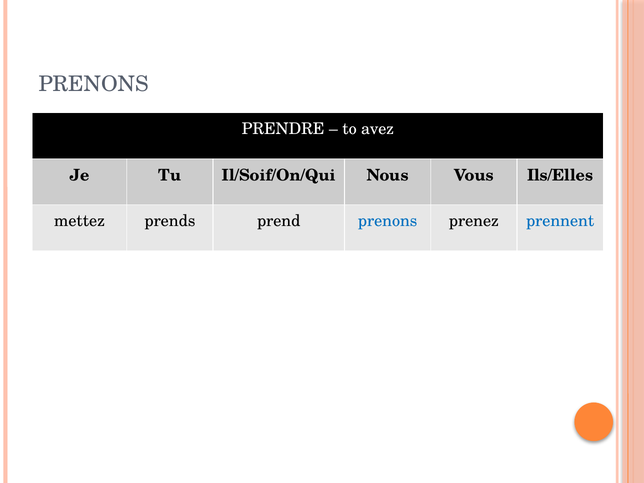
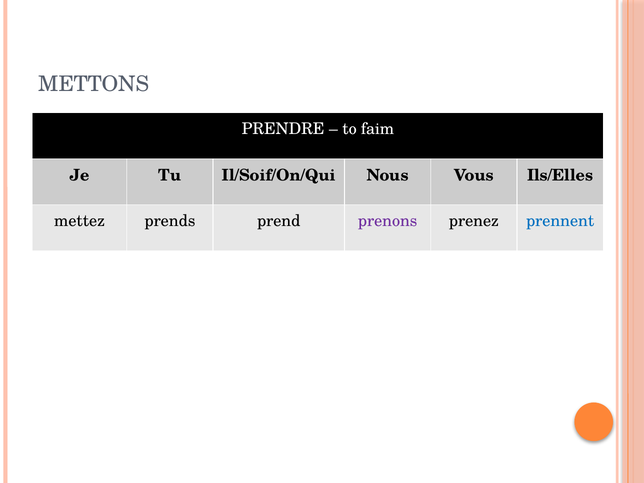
PRENONS: PRENONS -> METTONS (94, 84)
avez: avez -> faim (378, 129)
prenons colour: blue -> purple (388, 221)
